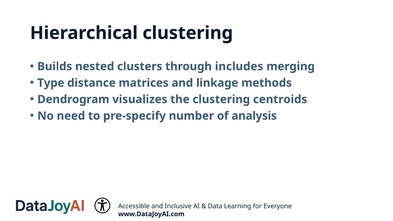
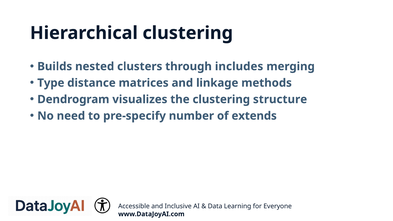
centroids: centroids -> structure (280, 99)
analysis: analysis -> extends (254, 116)
